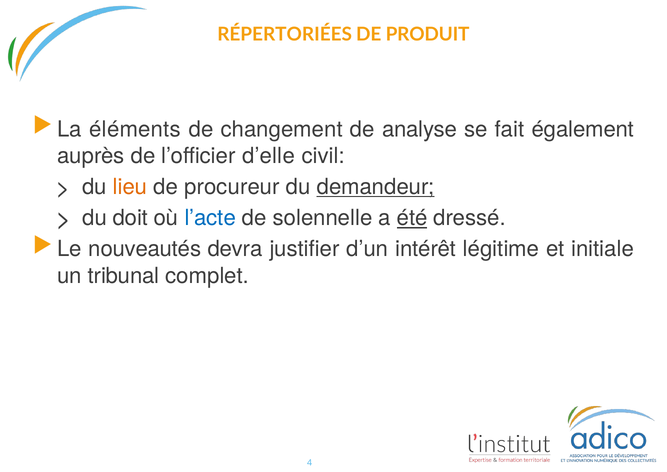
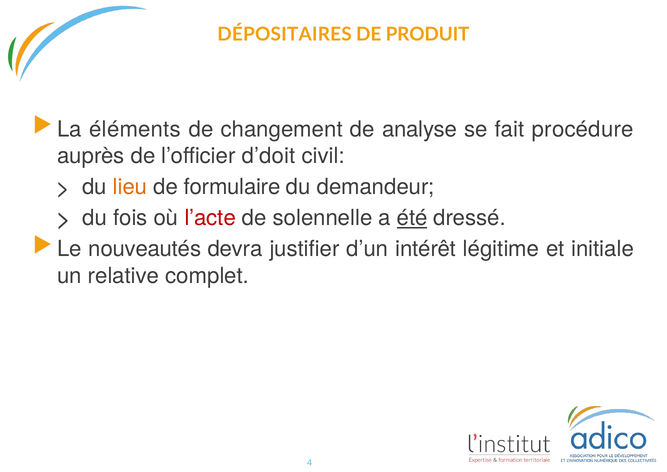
RÉPERTORIÉES: RÉPERTORIÉES -> DÉPOSITAIRES (285, 35)
également: également -> procédure (583, 129)
d’elle: d’elle -> d’doit (269, 156)
procureur: procureur -> formulaire (232, 187)
demandeur underline: present -> none (376, 187)
doit: doit -> fois (130, 218)
l’acte colour: blue -> red (210, 218)
tribunal: tribunal -> relative (124, 276)
